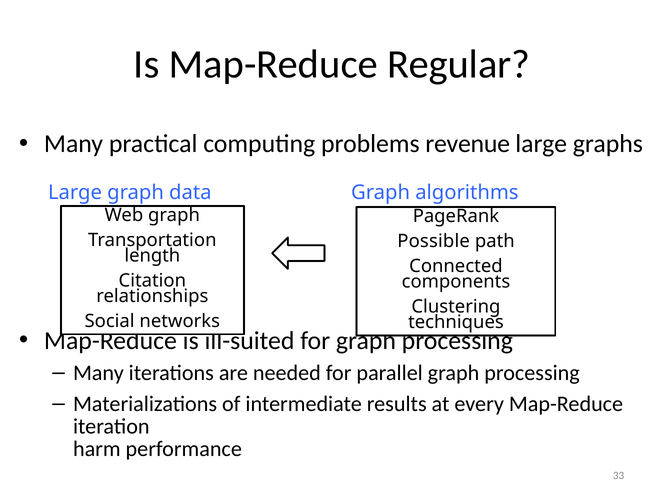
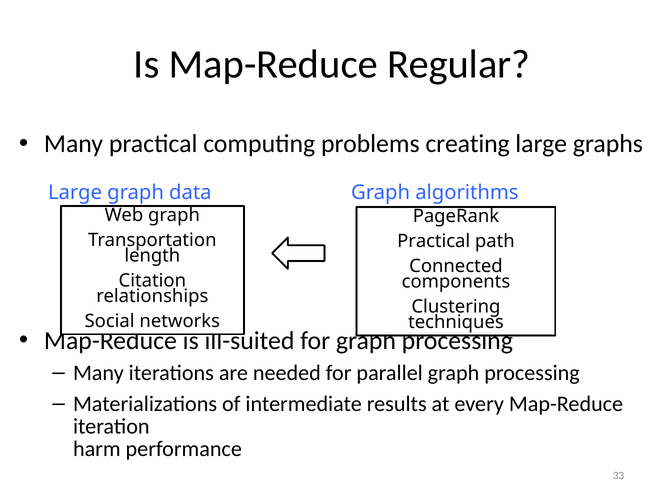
revenue: revenue -> creating (468, 144)
Possible: Possible -> Practical (434, 241)
